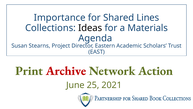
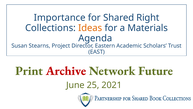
Lines: Lines -> Right (148, 18)
Ideas colour: black -> orange (90, 28)
Action: Action -> Future (156, 71)
